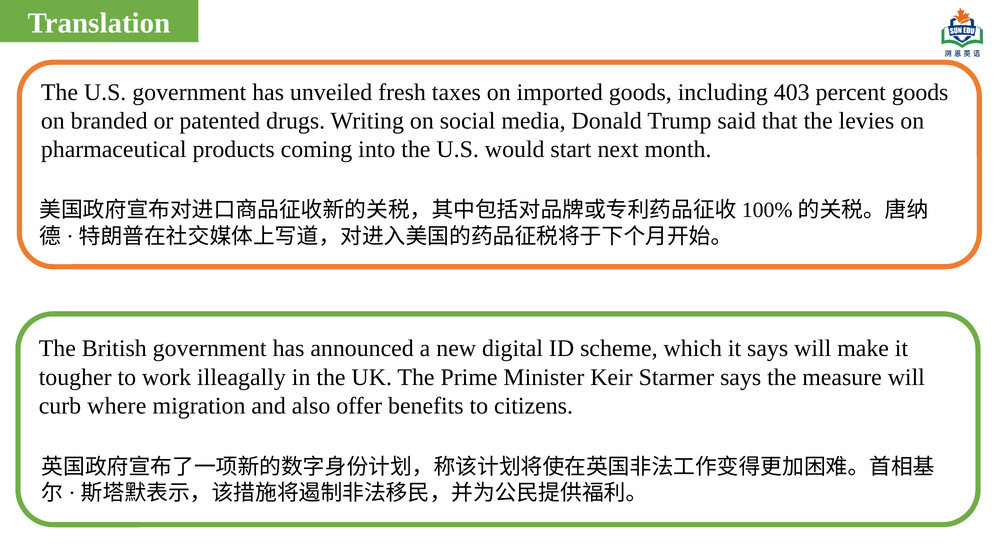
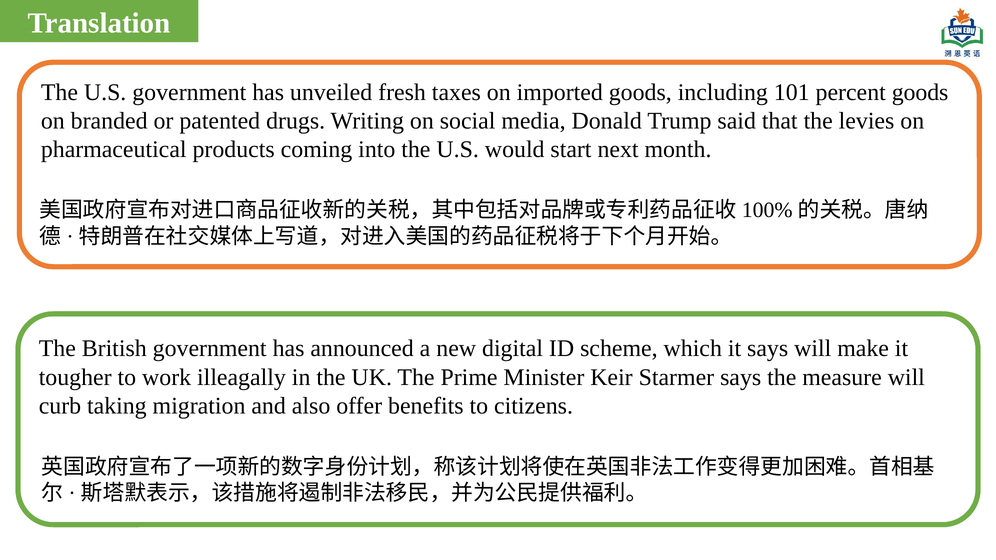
403: 403 -> 101 (792, 92)
where: where -> taking (117, 406)
